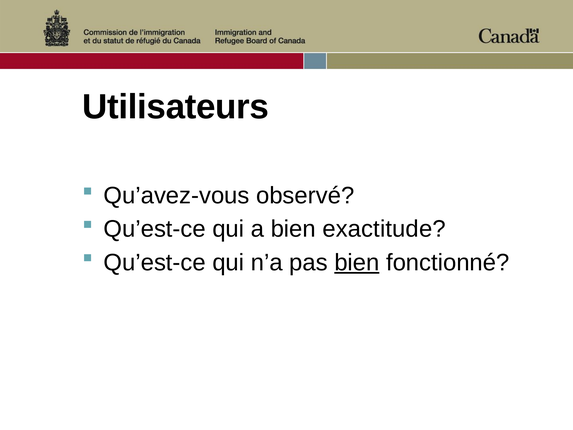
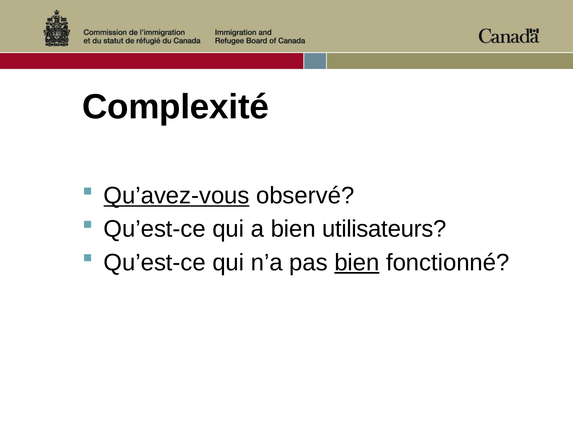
Utilisateurs: Utilisateurs -> Complexité (176, 107)
Qu’avez-vous underline: none -> present (177, 196)
exactitude: exactitude -> utilisateurs (384, 229)
